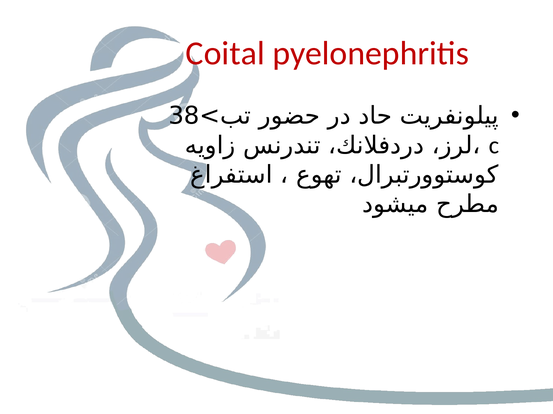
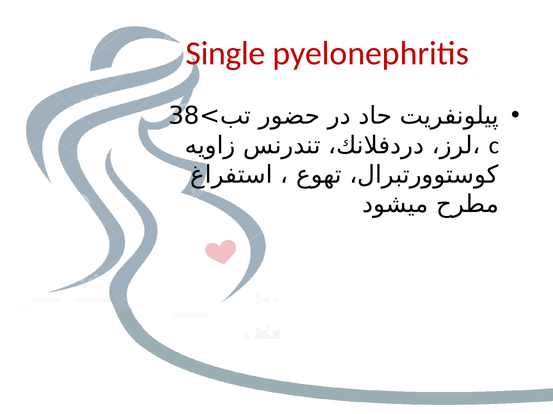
Coital: Coital -> Single (225, 54)
